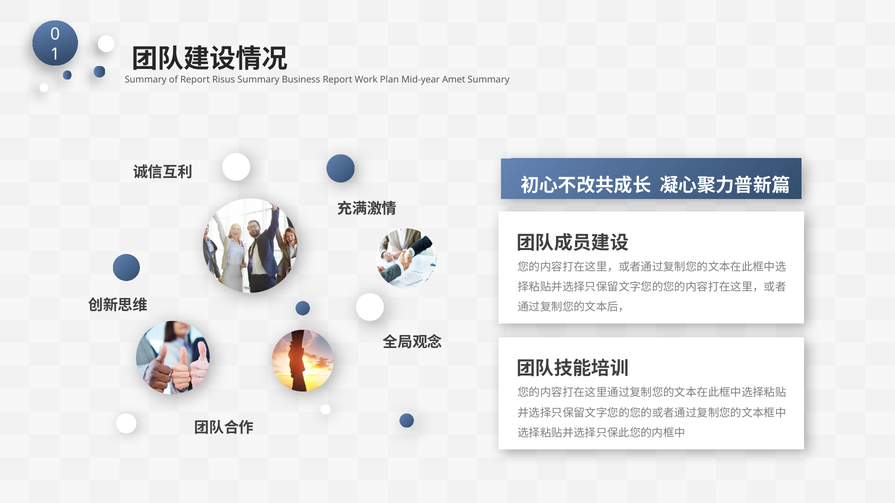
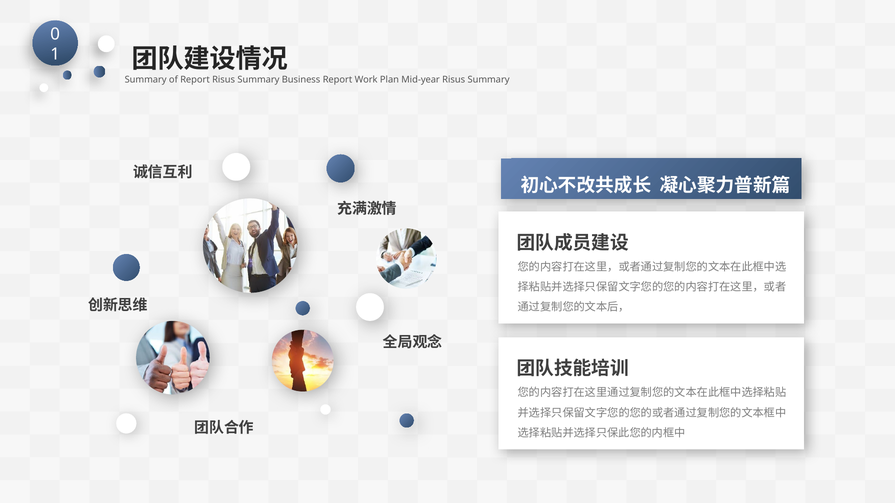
Mid-year Amet: Amet -> Risus (454, 80)
